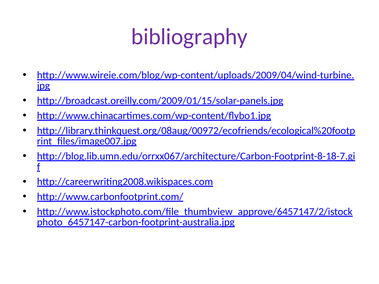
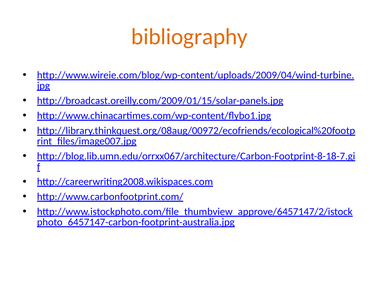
bibliography colour: purple -> orange (189, 37)
